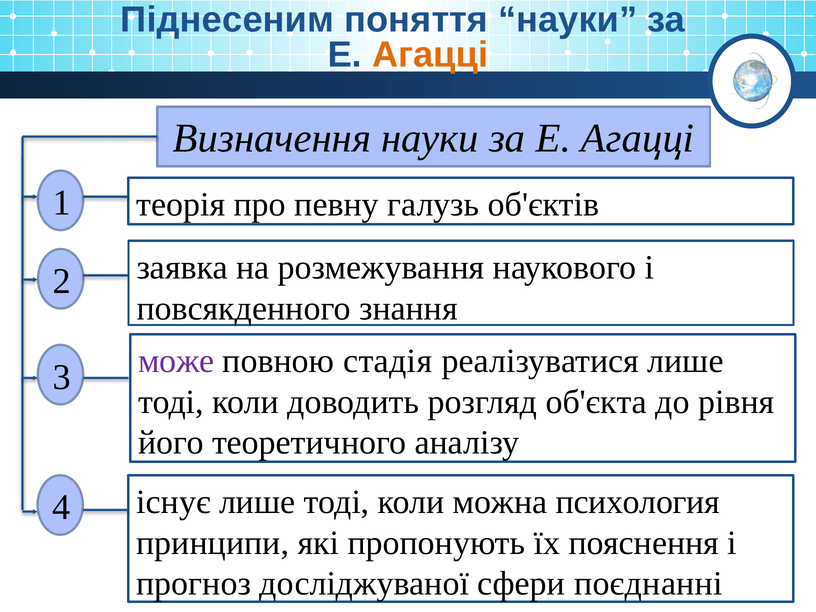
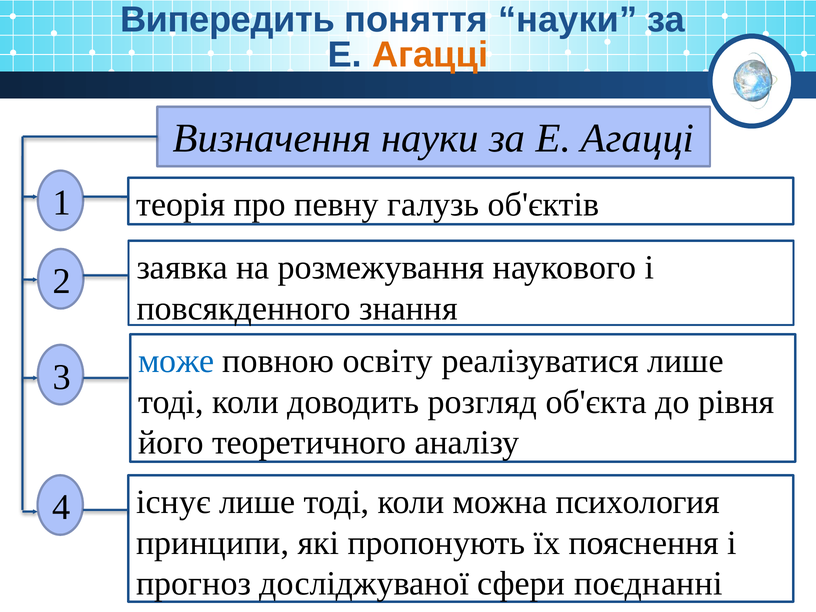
Піднесеним: Піднесеним -> Випередить (227, 20)
може colour: purple -> blue (176, 361)
стадія: стадія -> освіту (388, 361)
